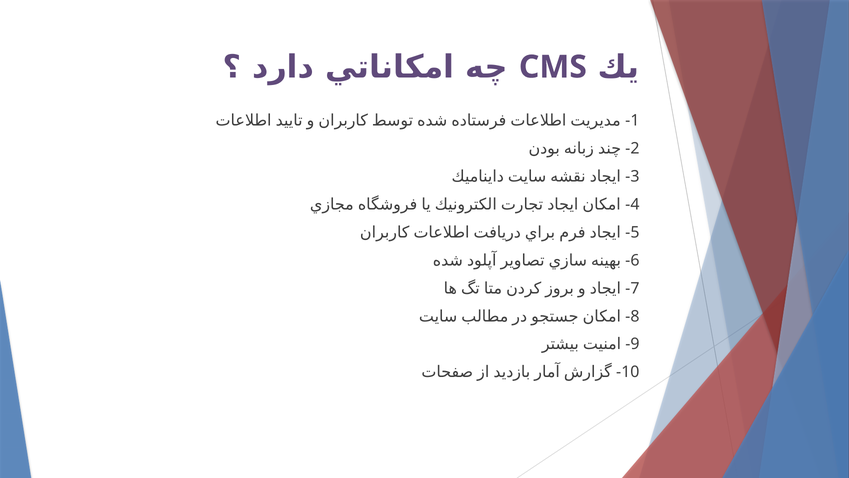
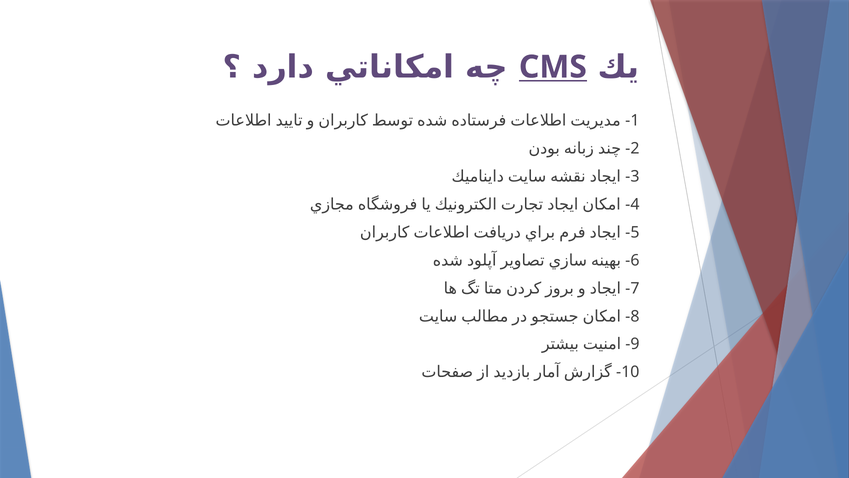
CMS underline: none -> present (553, 67)
